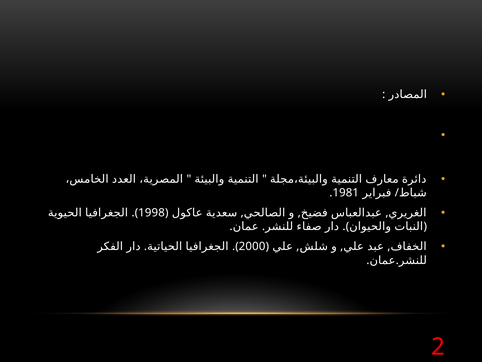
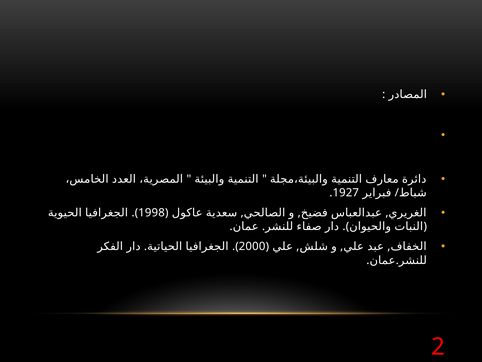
1981: 1981 -> 1927 (346, 193)
